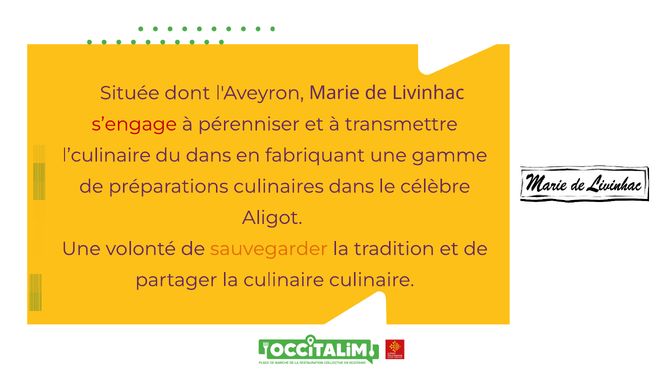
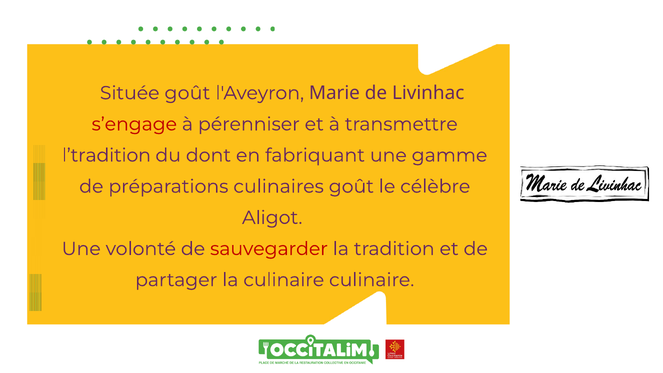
Située dont: dont -> goût (187, 93)
l’culinaire: l’culinaire -> l’tradition (106, 155)
du dans: dans -> dont (208, 155)
culinaires dans: dans -> goût (351, 186)
sauvegarder colour: orange -> red (269, 249)
